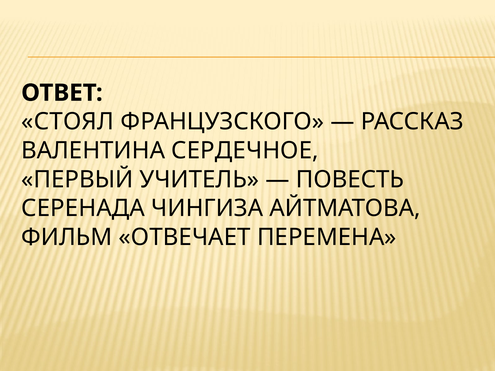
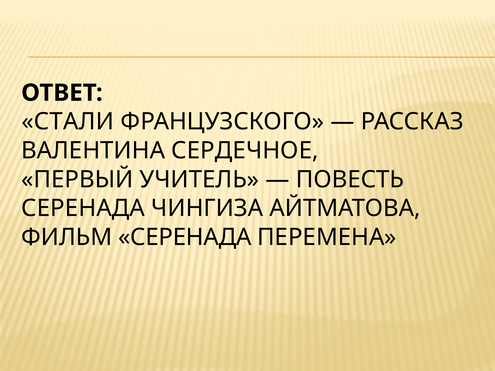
СТОЯЛ: СТОЯЛ -> СТАЛИ (68, 122)
ФИЛЬМ ОТВЕЧАЕТ: ОТВЕЧАЕТ -> СЕРЕНАДА (185, 237)
